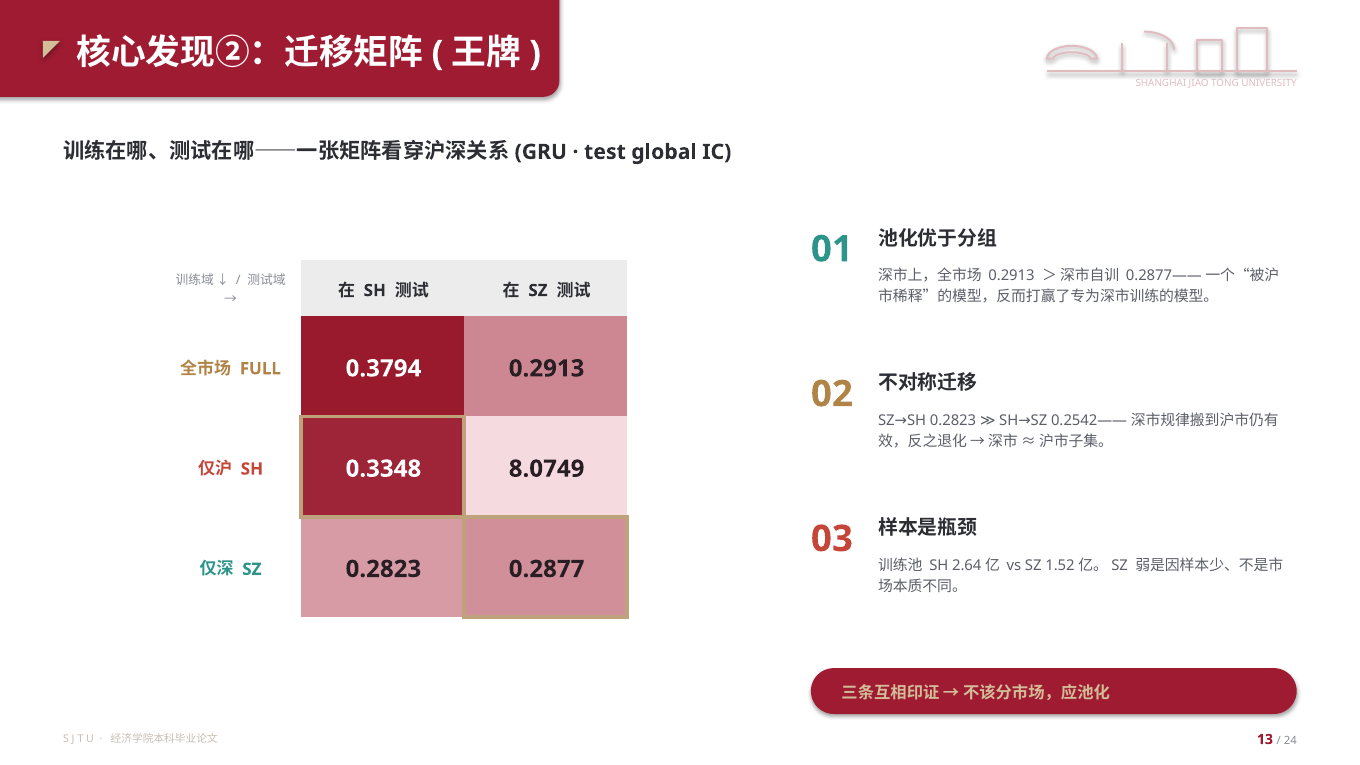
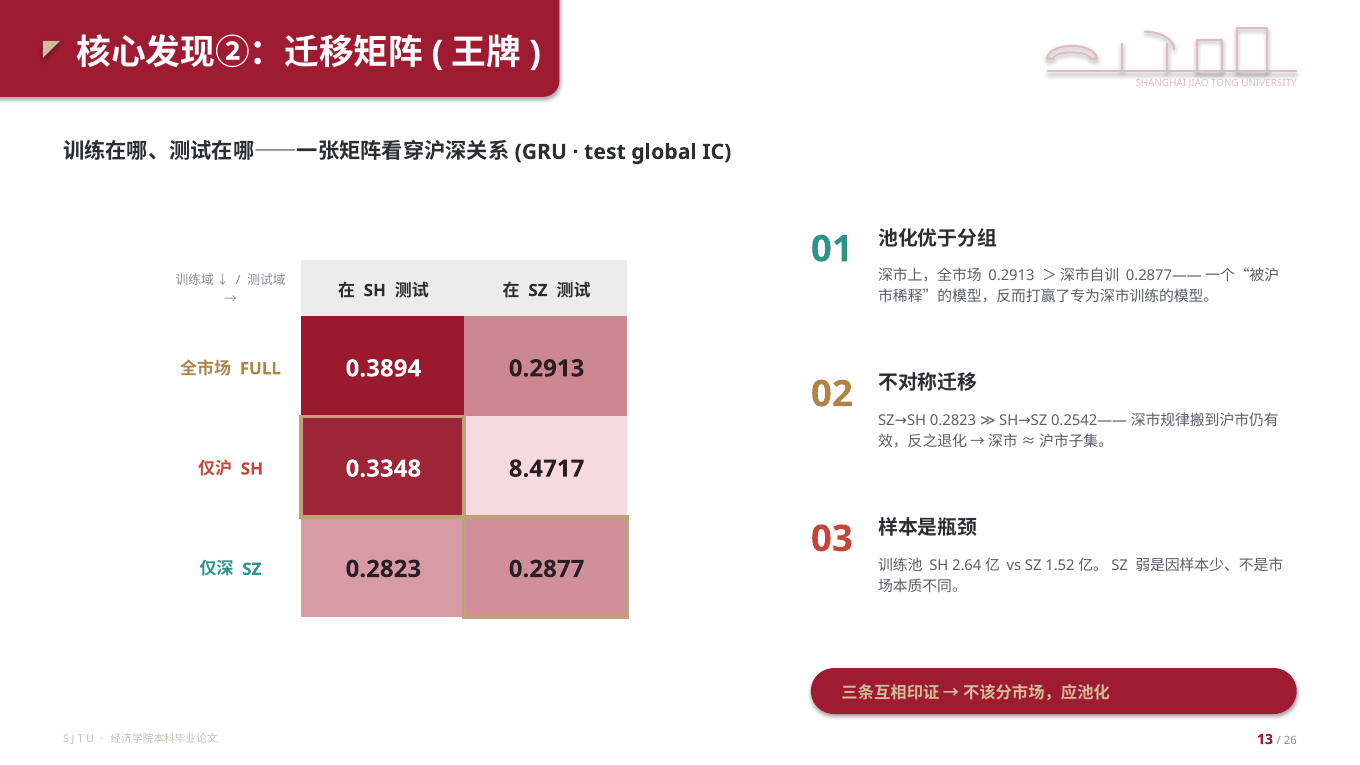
0.3794: 0.3794 -> 0.3894 (383, 369)
8.0749: 8.0749 -> 8.4717 (547, 469)
24: 24 -> 26 (1290, 740)
